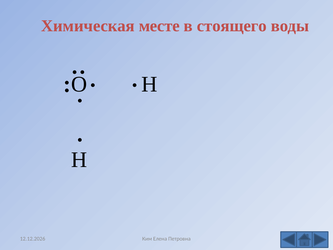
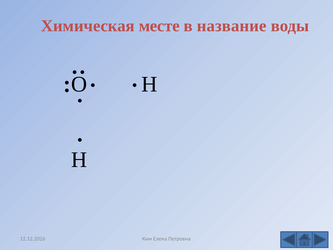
стоящего: стоящего -> название (232, 26)
